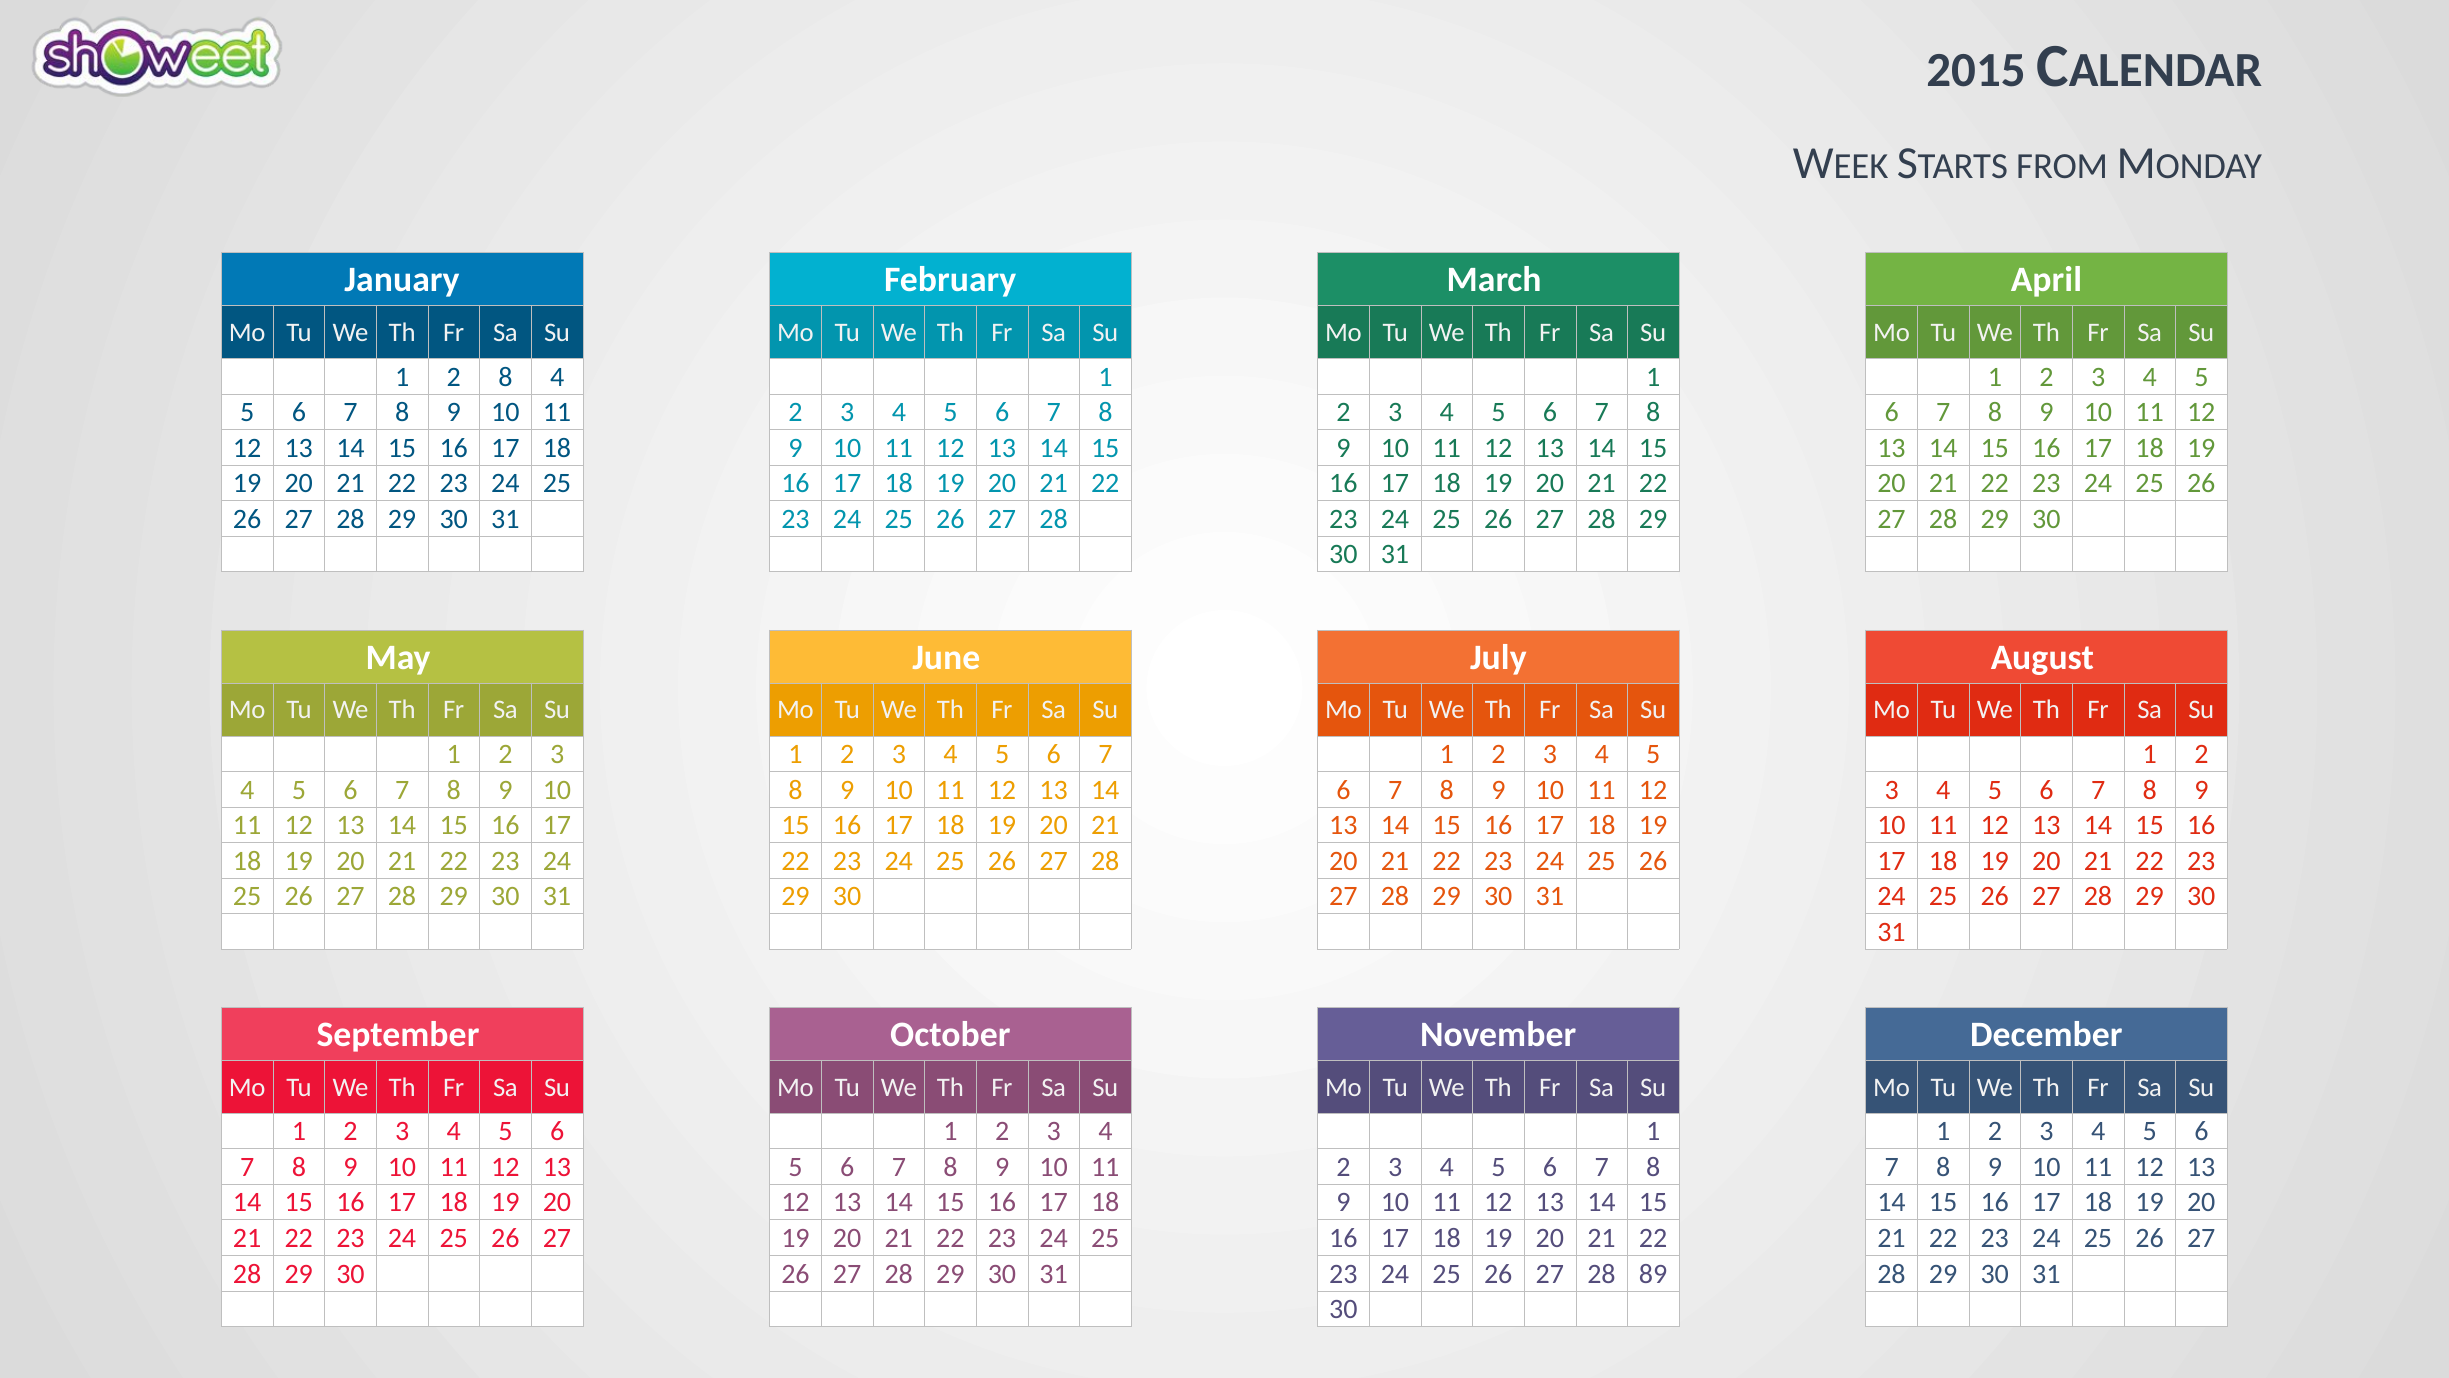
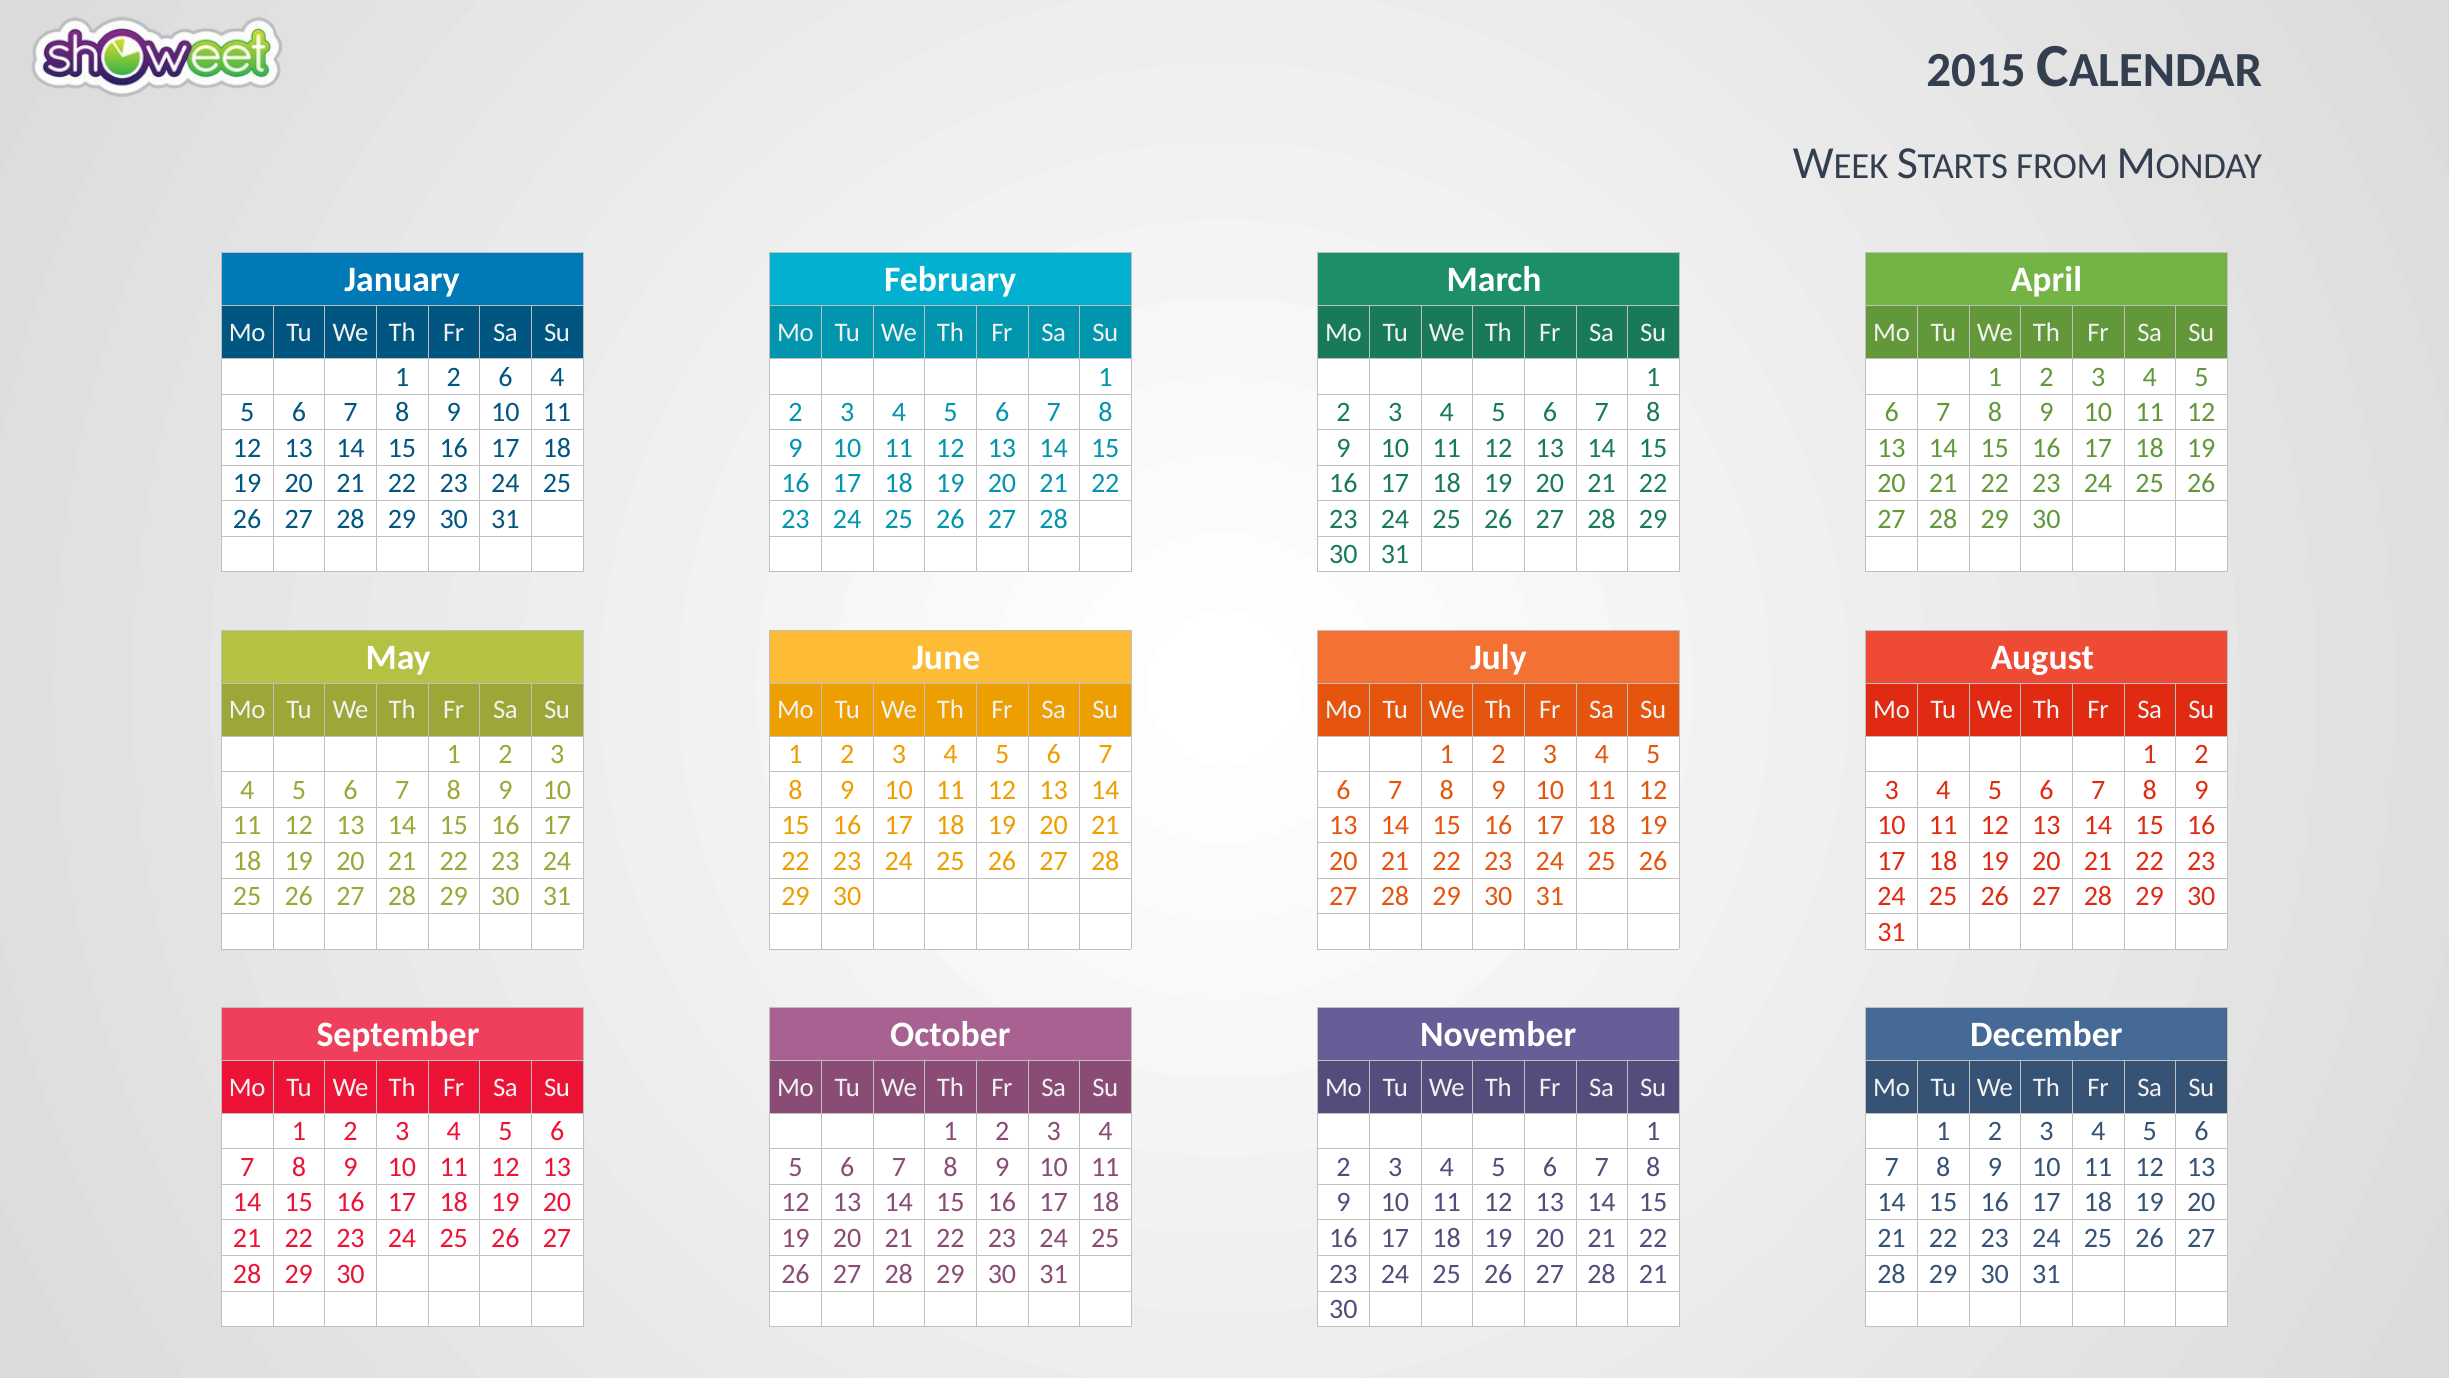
2 8: 8 -> 6 (505, 377)
28 89: 89 -> 21 (1653, 1273)
